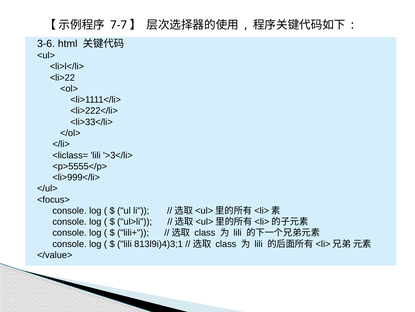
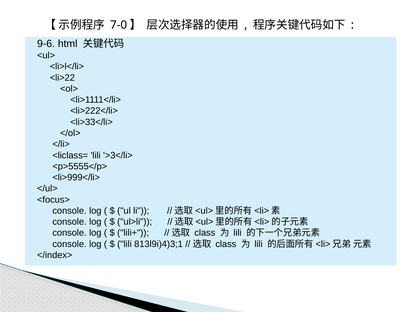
7-7: 7-7 -> 7-0 (119, 25)
3-6: 3-6 -> 9-6 (46, 44)
</value>: </value> -> </index> (55, 254)
